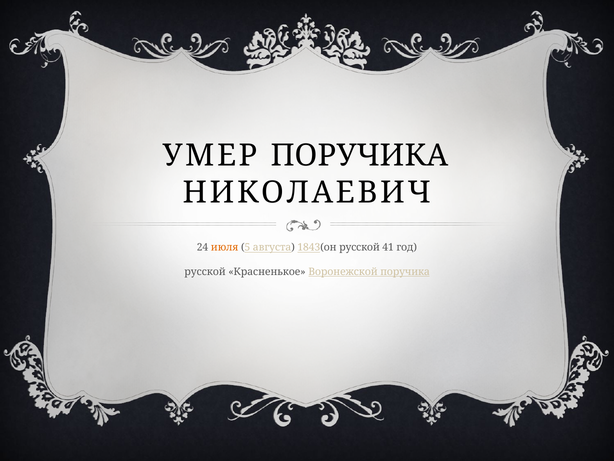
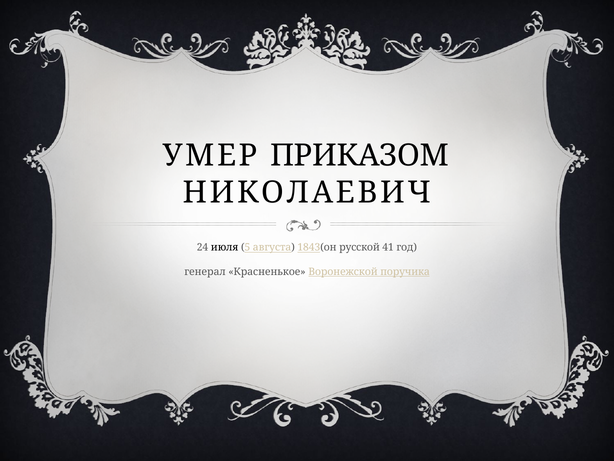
УМЕР ПОРУЧИКА: ПОРУЧИКА -> ПРИКАЗОМ (360, 156)
июля colour: orange -> black (225, 247)
русской: русской -> генерал (205, 271)
